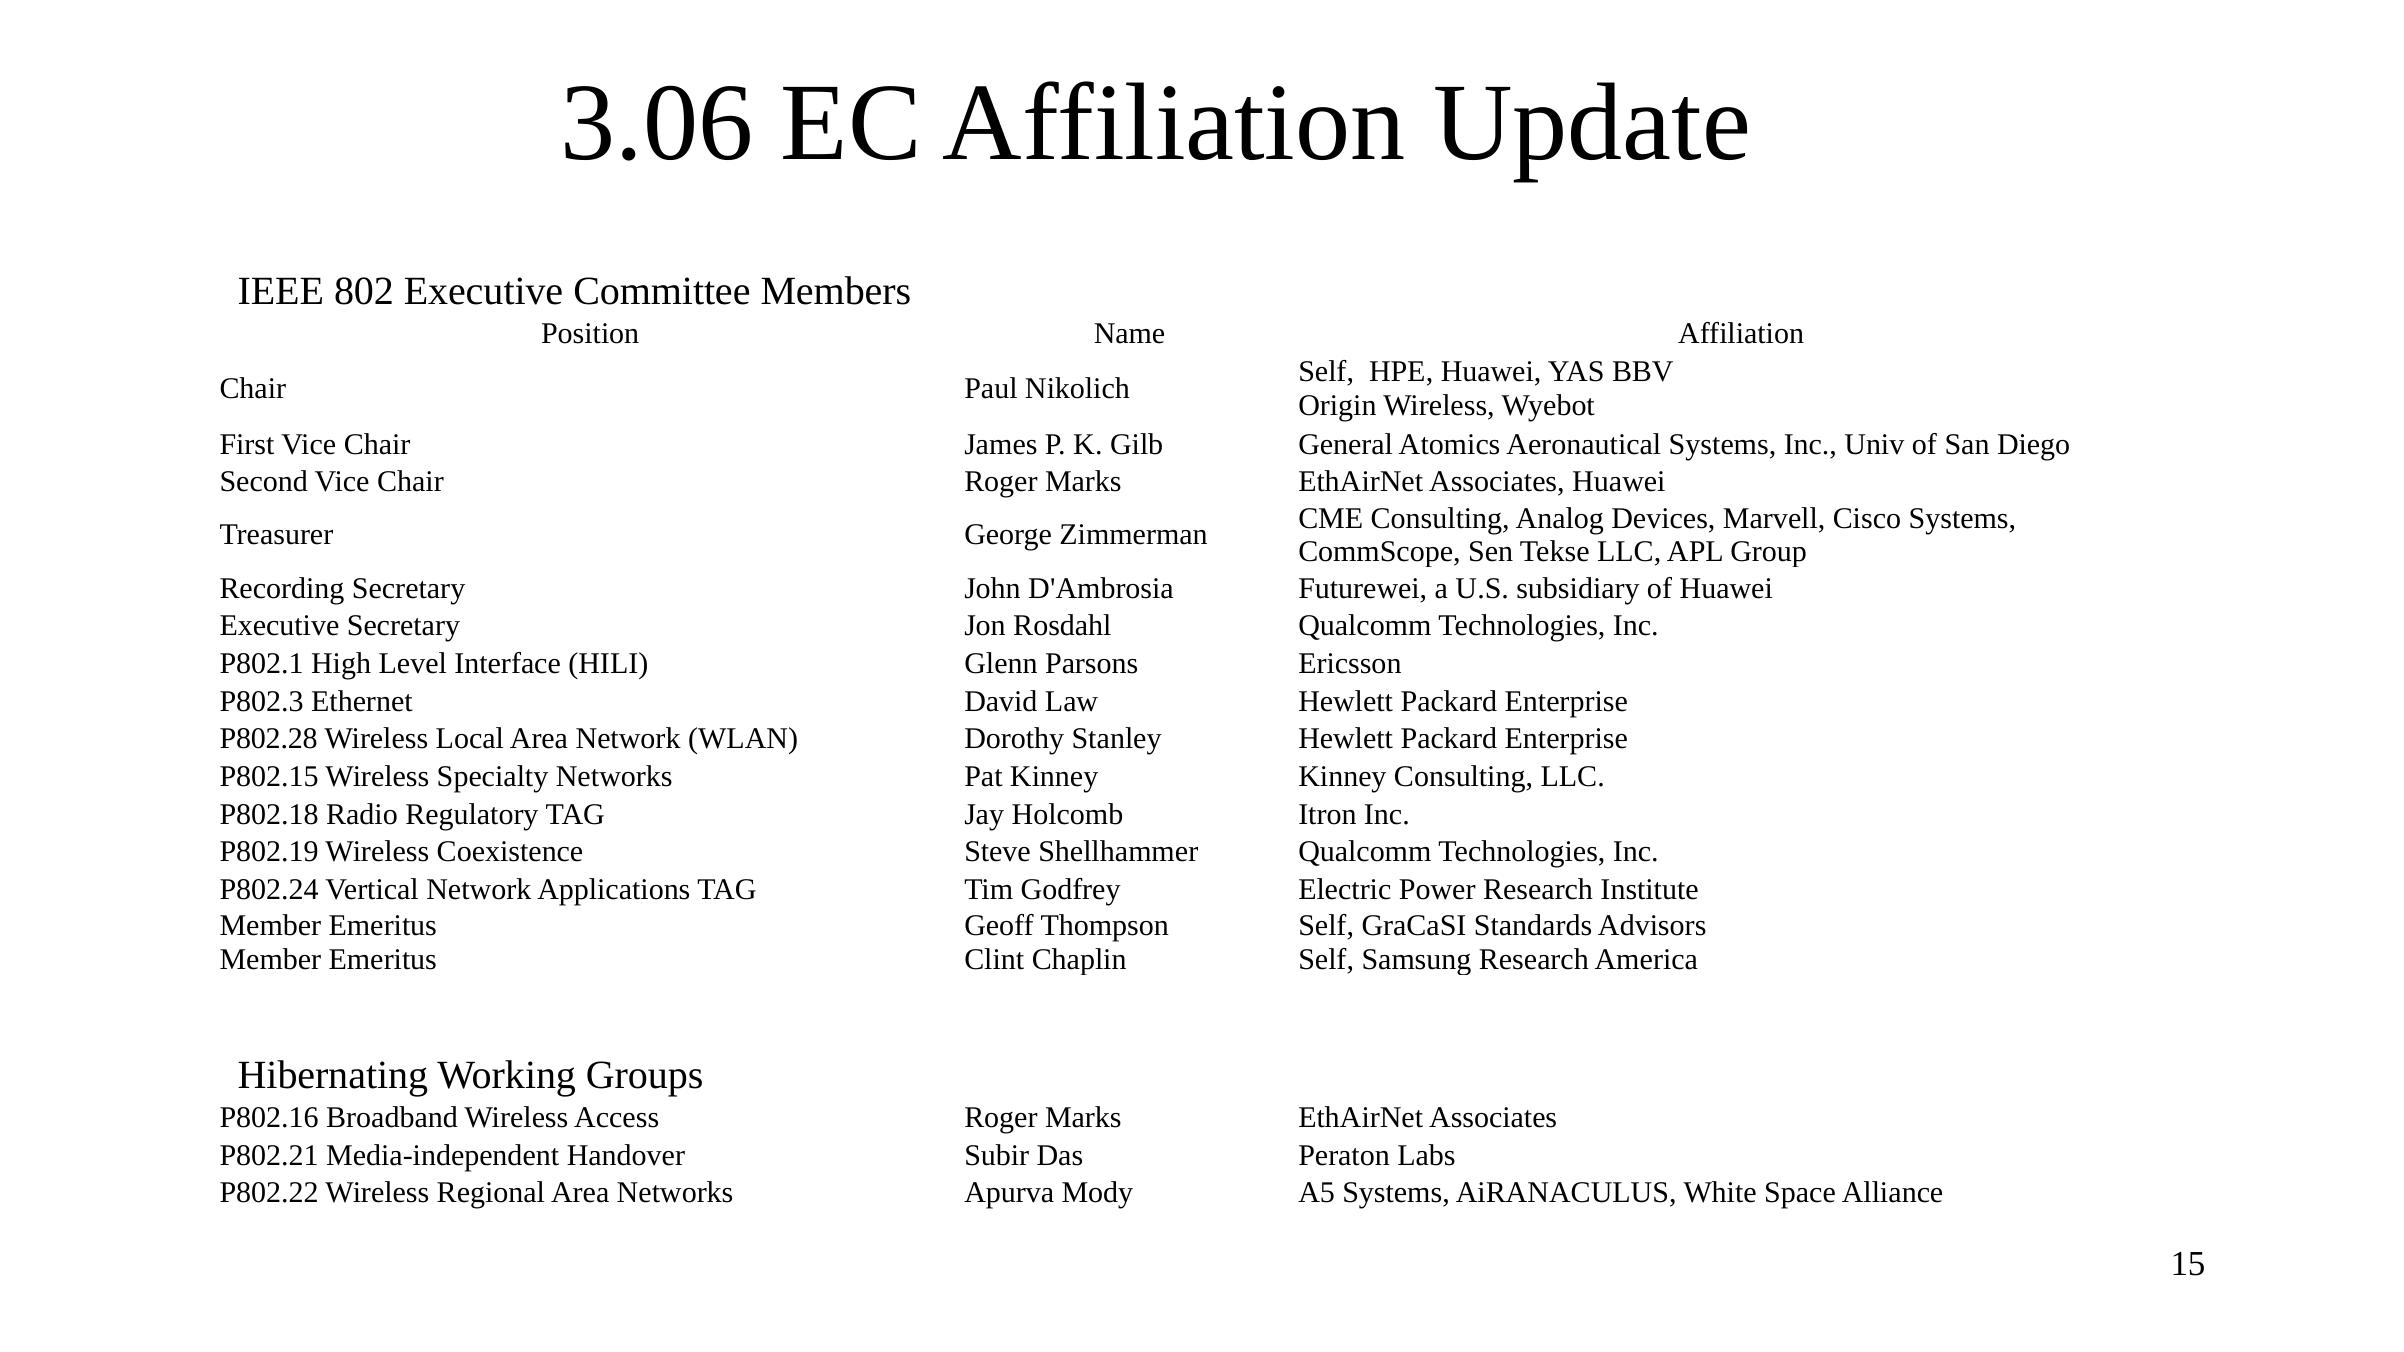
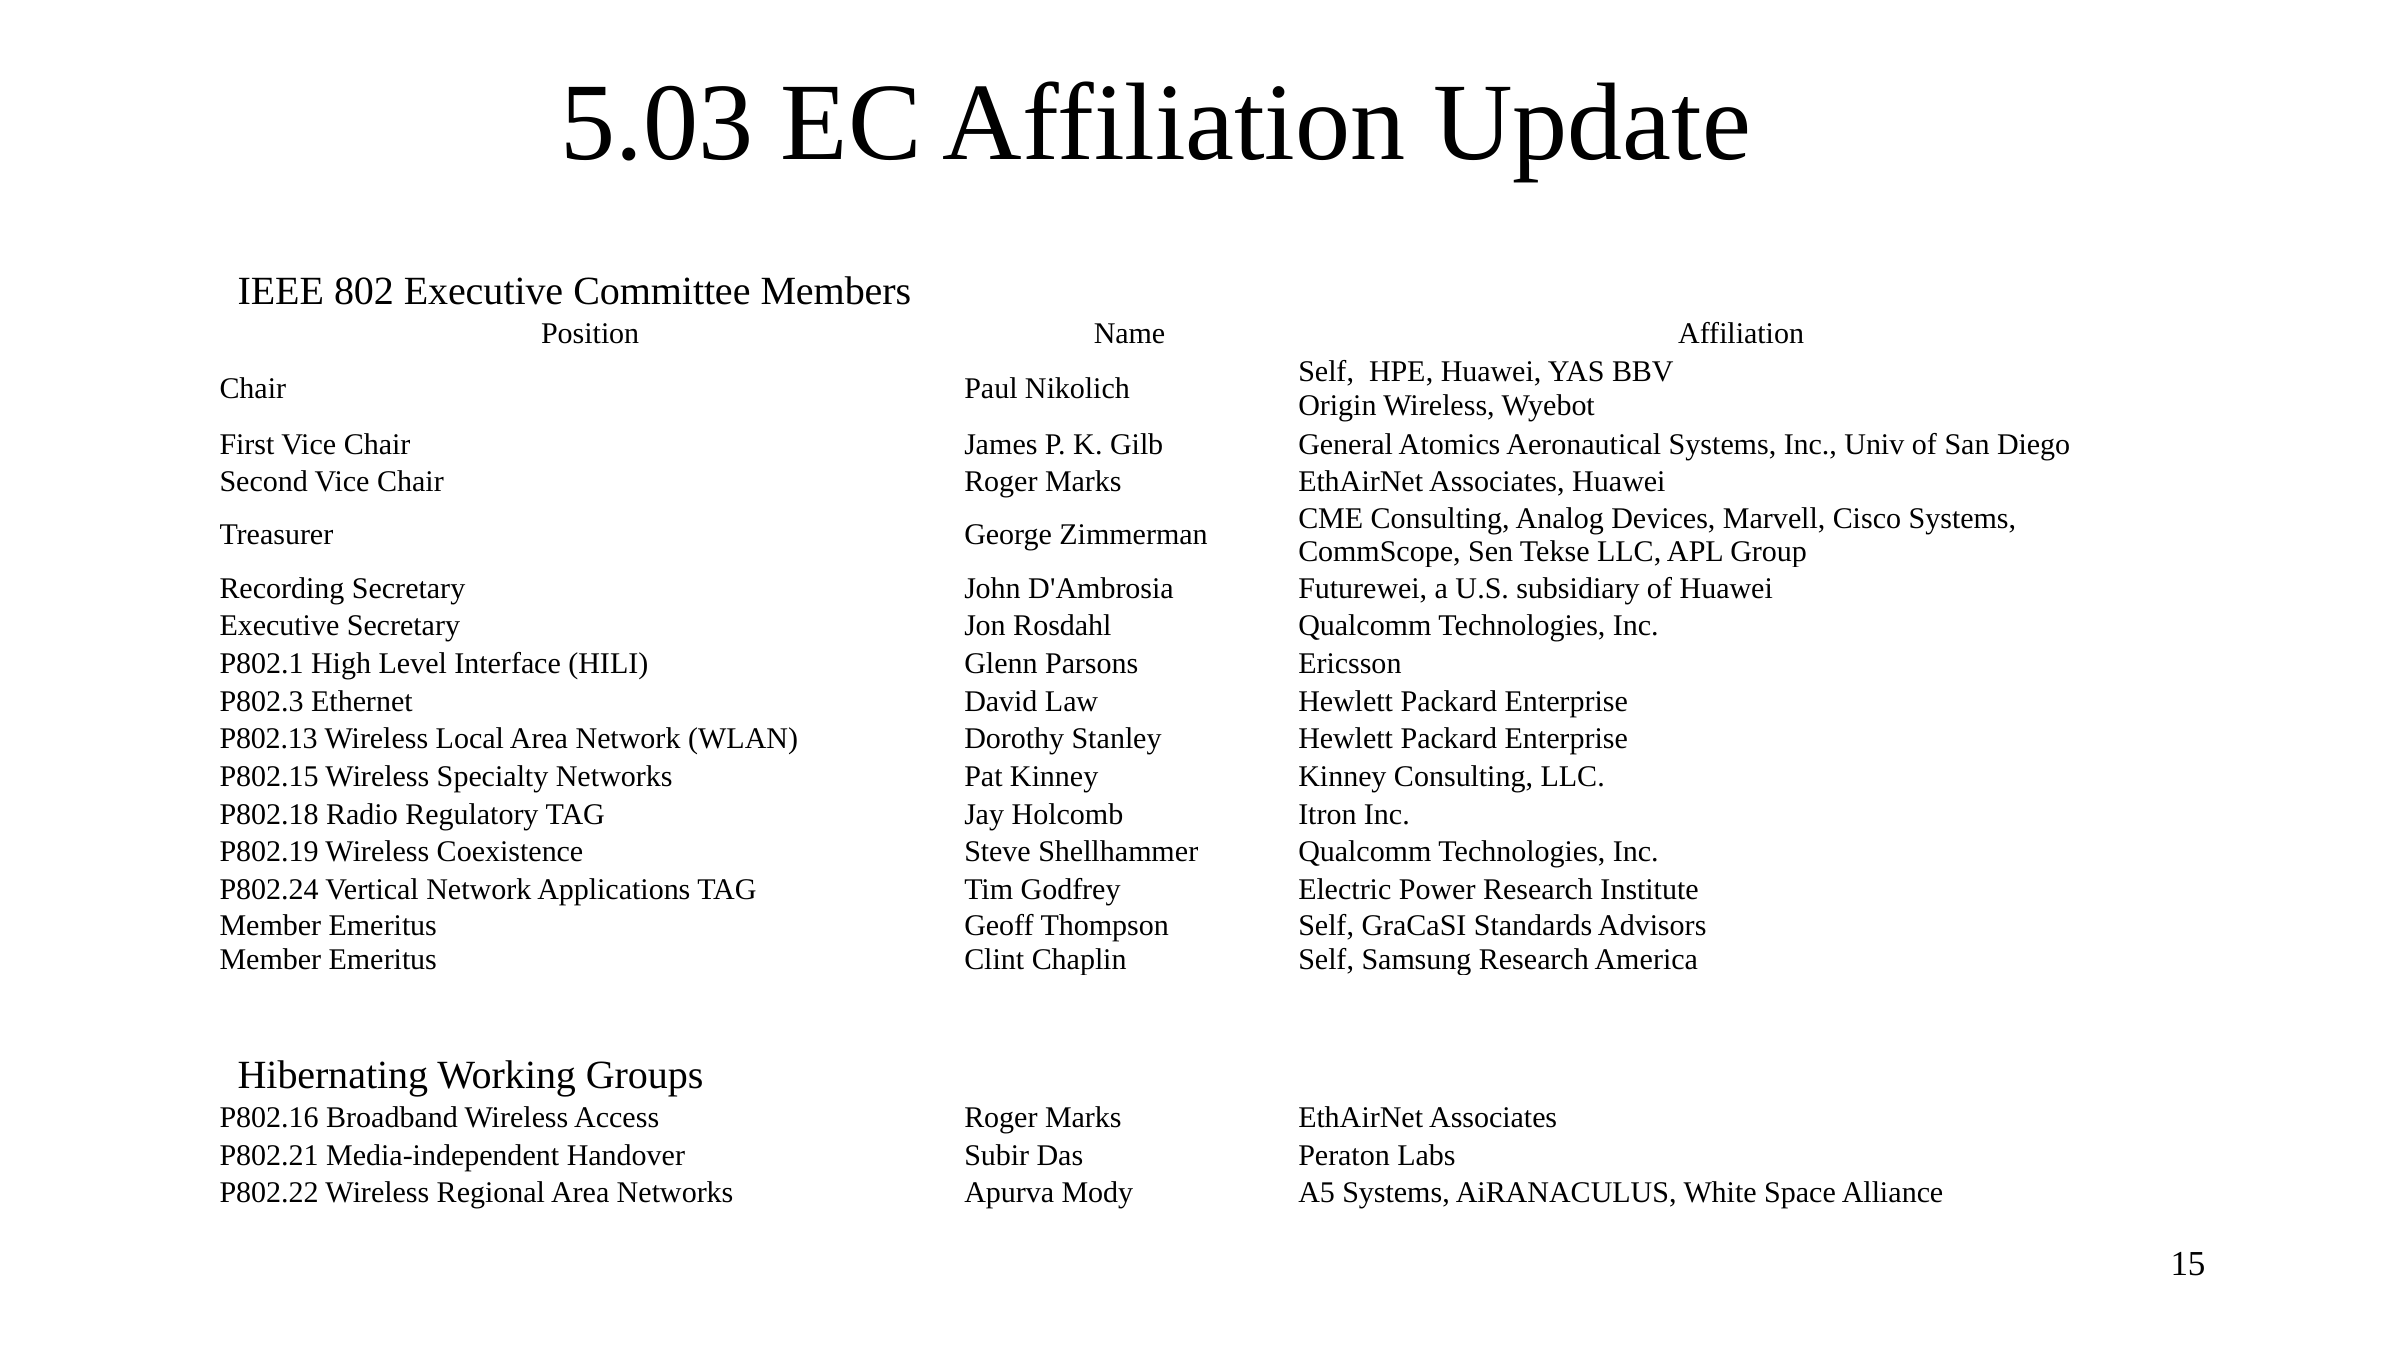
3.06: 3.06 -> 5.03 (657, 123)
P802.28: P802.28 -> P802.13 (269, 739)
